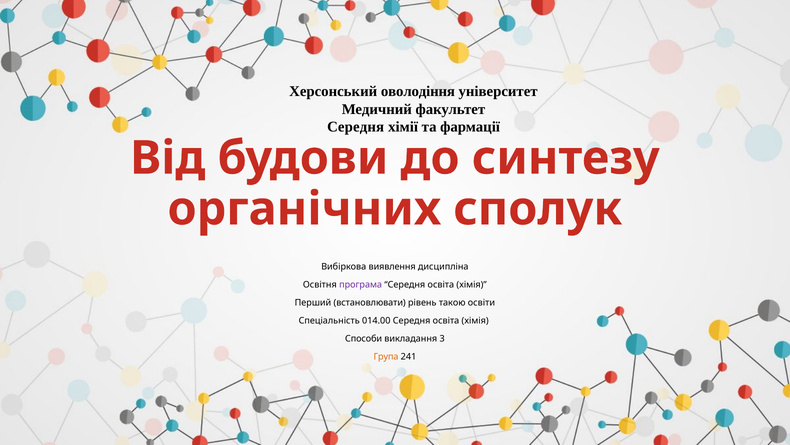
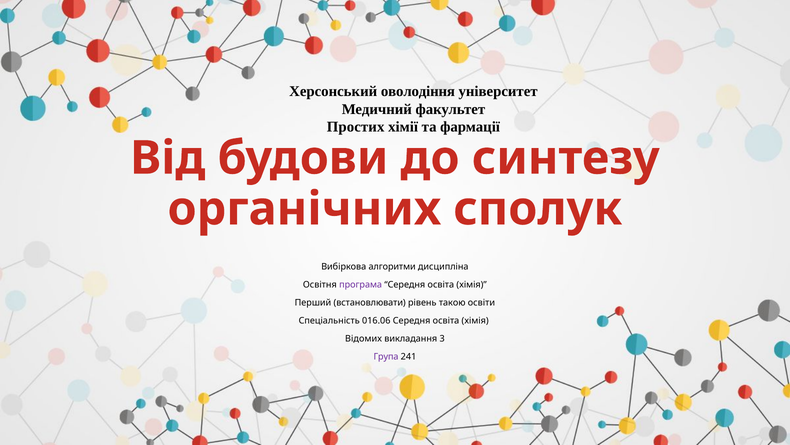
Середня: Середня -> Простих (356, 127)
виявлення: виявлення -> алгоритми (392, 266)
014.00: 014.00 -> 016.06 (376, 320)
Способи: Способи -> Відомих (364, 338)
Група colour: orange -> purple (386, 356)
